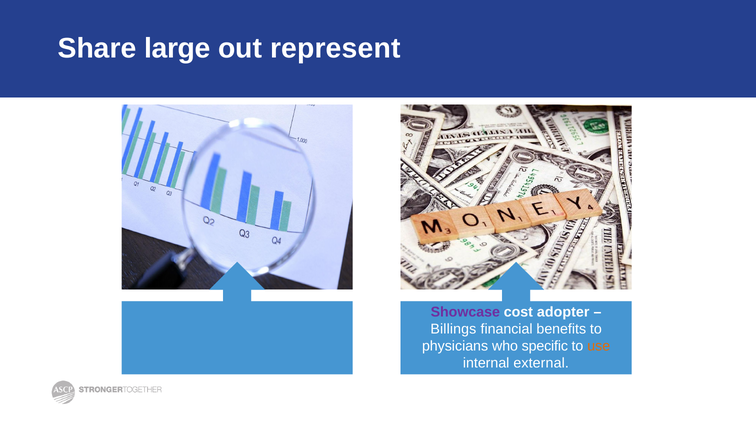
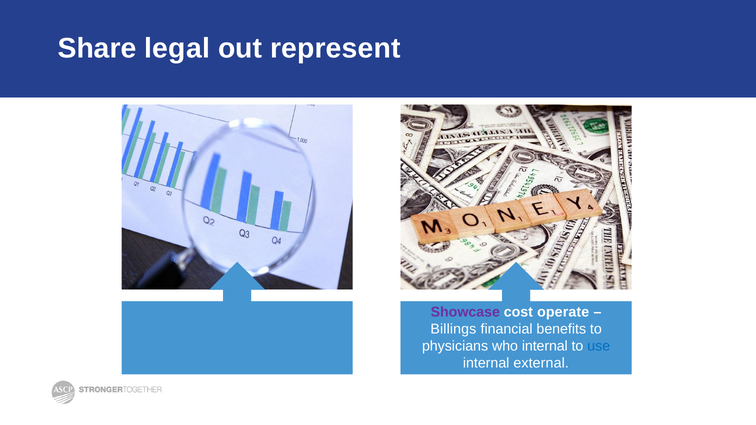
large: large -> legal (177, 49)
adopter: adopter -> operate (563, 312)
who specific: specific -> internal (545, 346)
use colour: orange -> blue (599, 346)
